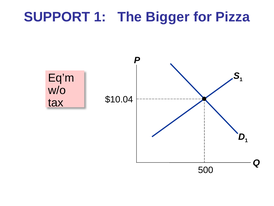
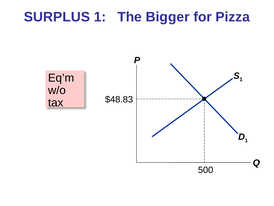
SUPPORT: SUPPORT -> SURPLUS (57, 17)
$10.04: $10.04 -> $48.83 (119, 99)
